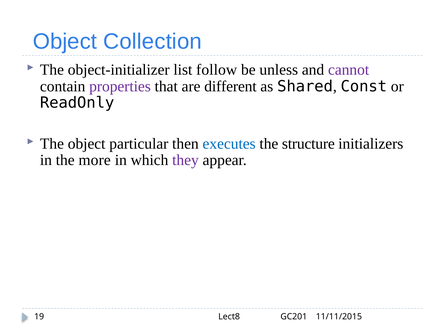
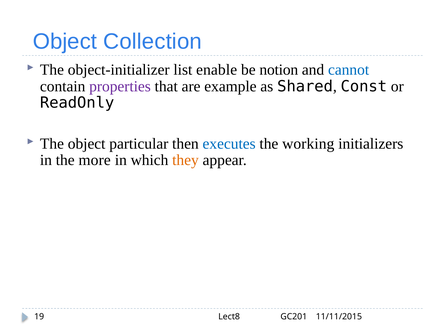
follow: follow -> enable (217, 70)
unless: unless -> notion (279, 70)
cannot colour: purple -> blue (349, 70)
different: different -> example (230, 86)
structure: structure -> working (308, 144)
they colour: purple -> orange (185, 161)
